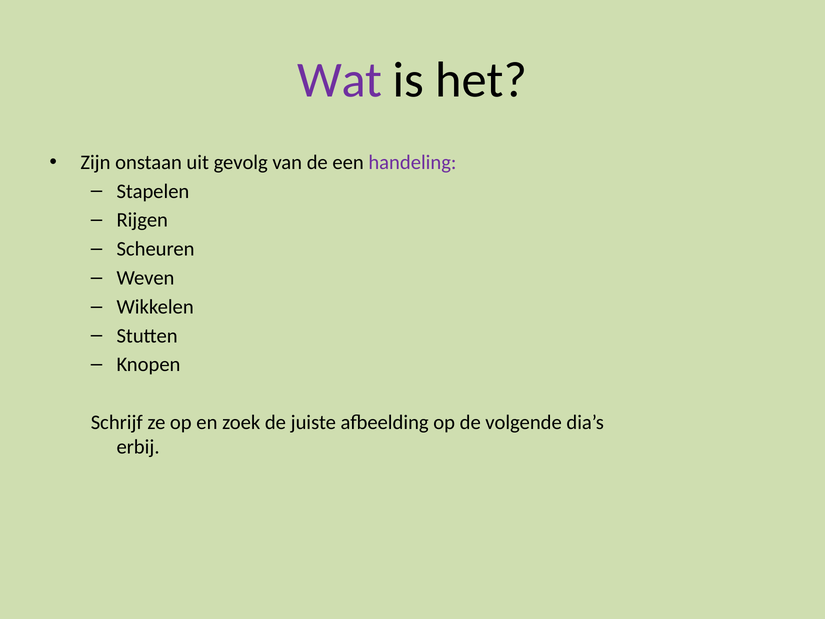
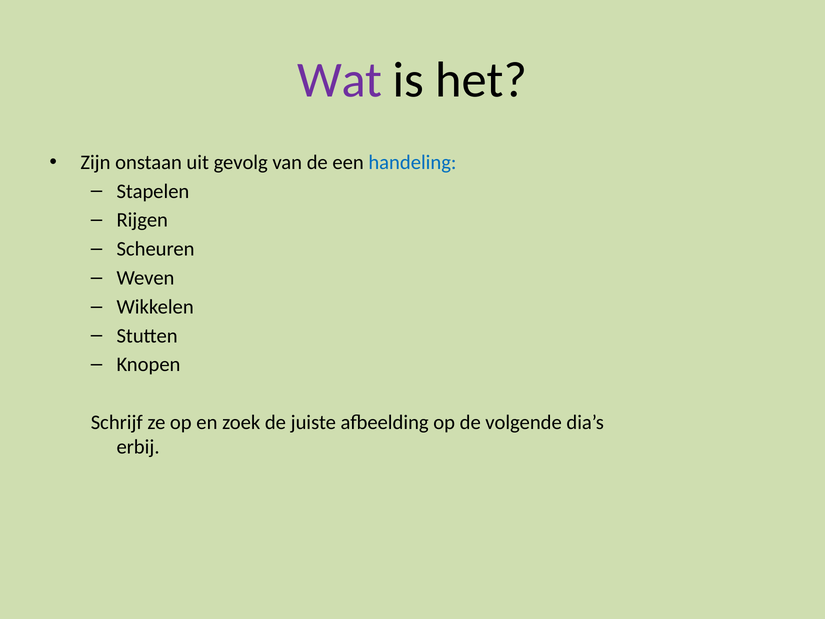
handeling colour: purple -> blue (412, 162)
